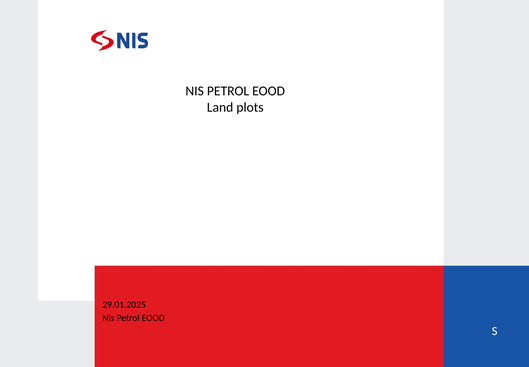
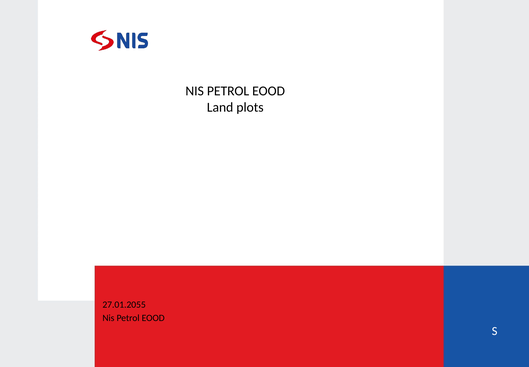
29.01.2025: 29.01.2025 -> 27.01.2055 (124, 304)
